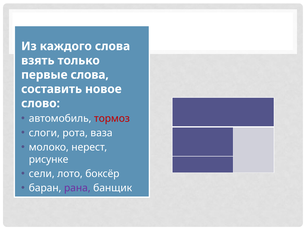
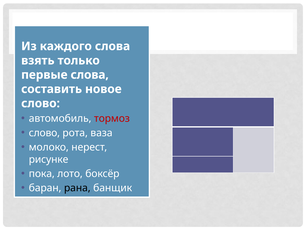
слоги: слоги -> слово (44, 133)
сели: сели -> пока (42, 173)
рана colour: purple -> black (77, 188)
